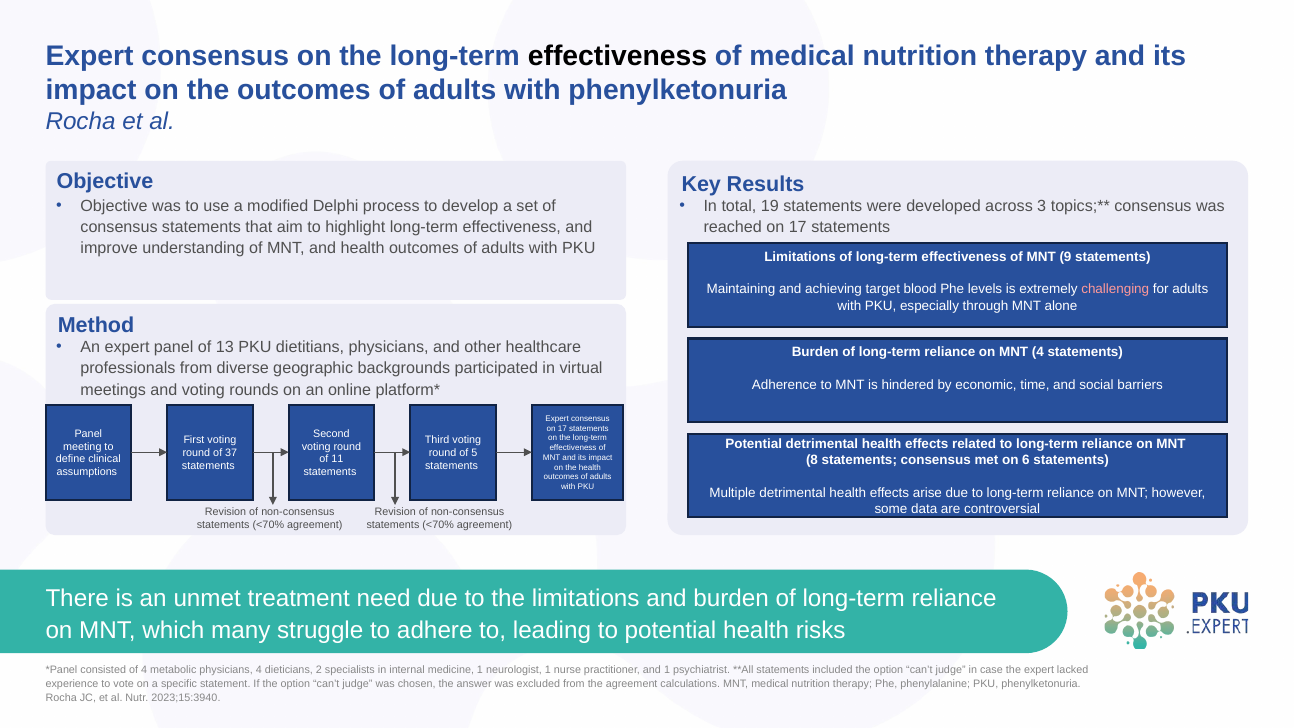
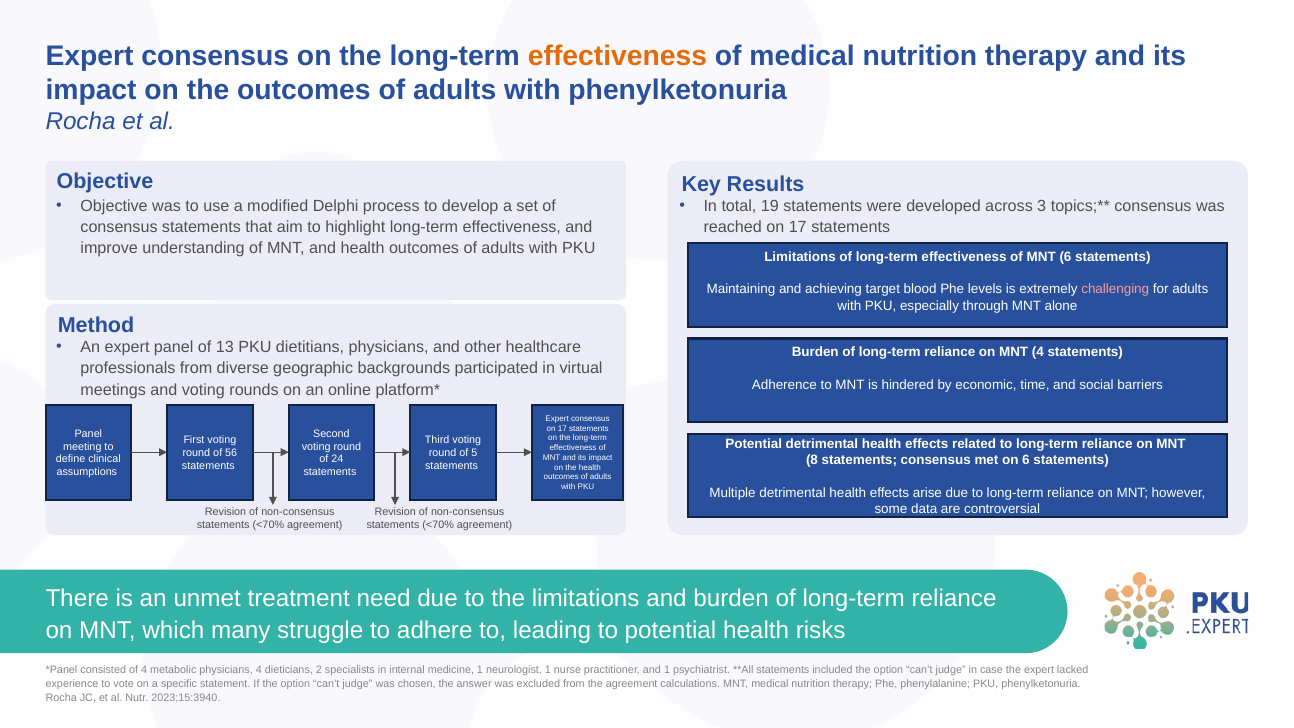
effectiveness colour: black -> orange (617, 57)
MNT 9: 9 -> 6 (1065, 257)
37: 37 -> 56 (231, 453)
11: 11 -> 24 (337, 459)
